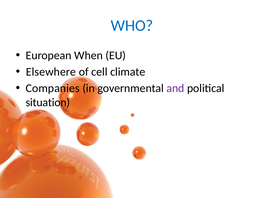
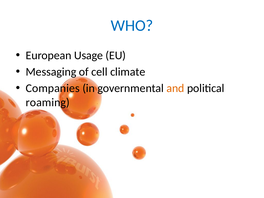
When: When -> Usage (89, 55)
Elsewhere: Elsewhere -> Messaging (51, 72)
and colour: purple -> orange (175, 88)
situation: situation -> roaming (48, 102)
